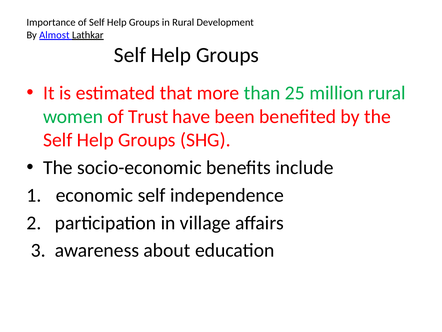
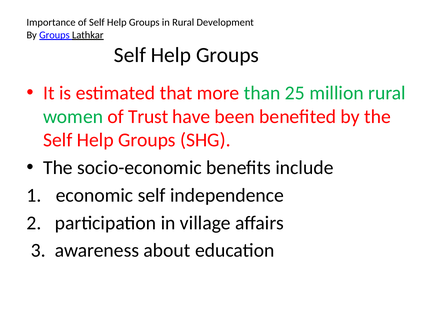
By Almost: Almost -> Groups (54, 35)
